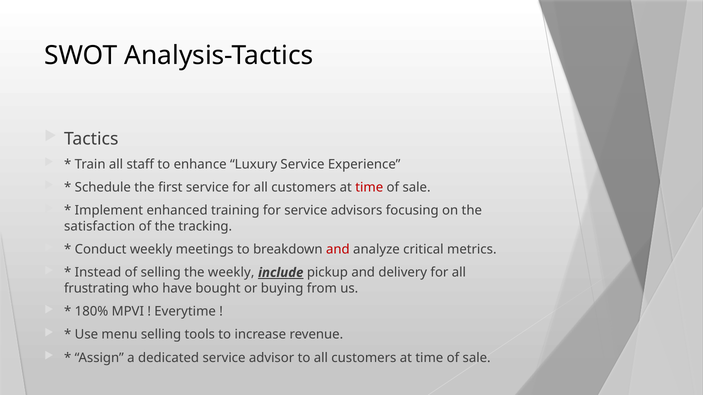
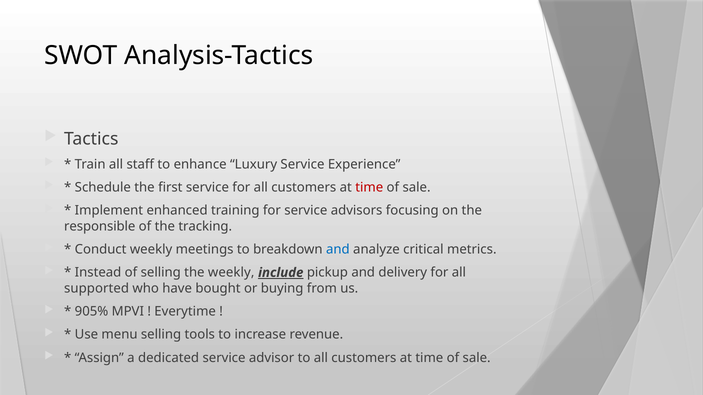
satisfaction: satisfaction -> responsible (100, 227)
and colour: red -> blue (338, 250)
frustrating: frustrating -> supported (97, 289)
180%: 180% -> 905% (92, 312)
